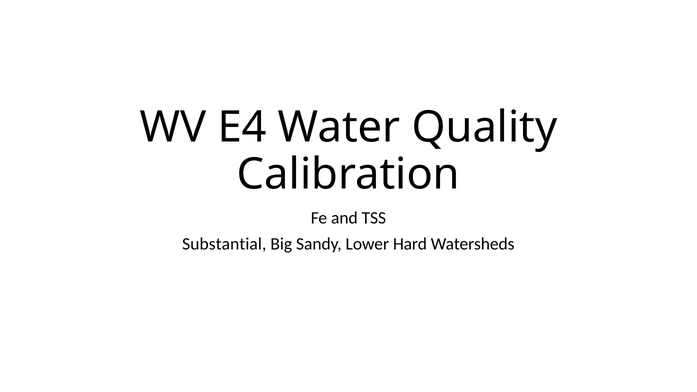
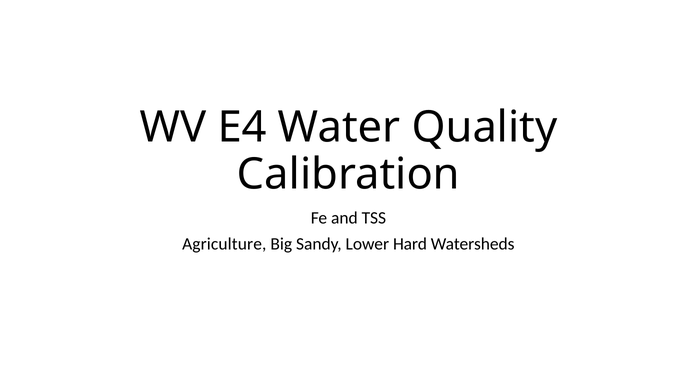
Substantial: Substantial -> Agriculture (224, 244)
